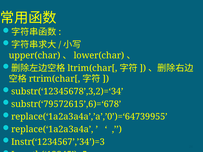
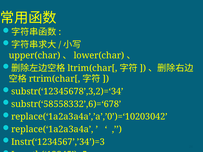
substr(‘79572615’,6)=‘678: substr(‘79572615’,6)=‘678 -> substr(‘58558332’,6)=‘678 (66, 104)
replace(‘1a2a3a4a’,’a’,’0’)=‘64739955: replace(‘1a2a3a4a’,’a’,’0’)=‘64739955 -> replace(‘1a2a3a4a’,’a’,’0’)=‘10203042 (89, 117)
